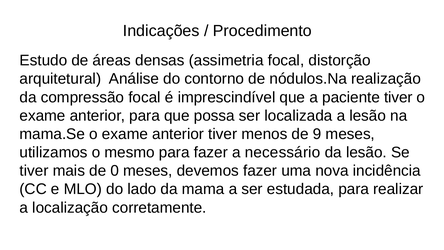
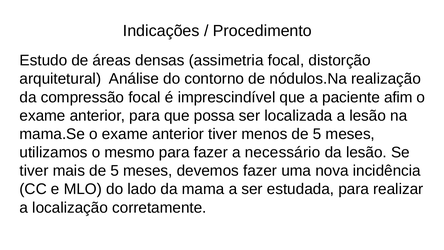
paciente tiver: tiver -> afim (398, 97)
menos de 9: 9 -> 5 (317, 134)
mais de 0: 0 -> 5 (115, 171)
